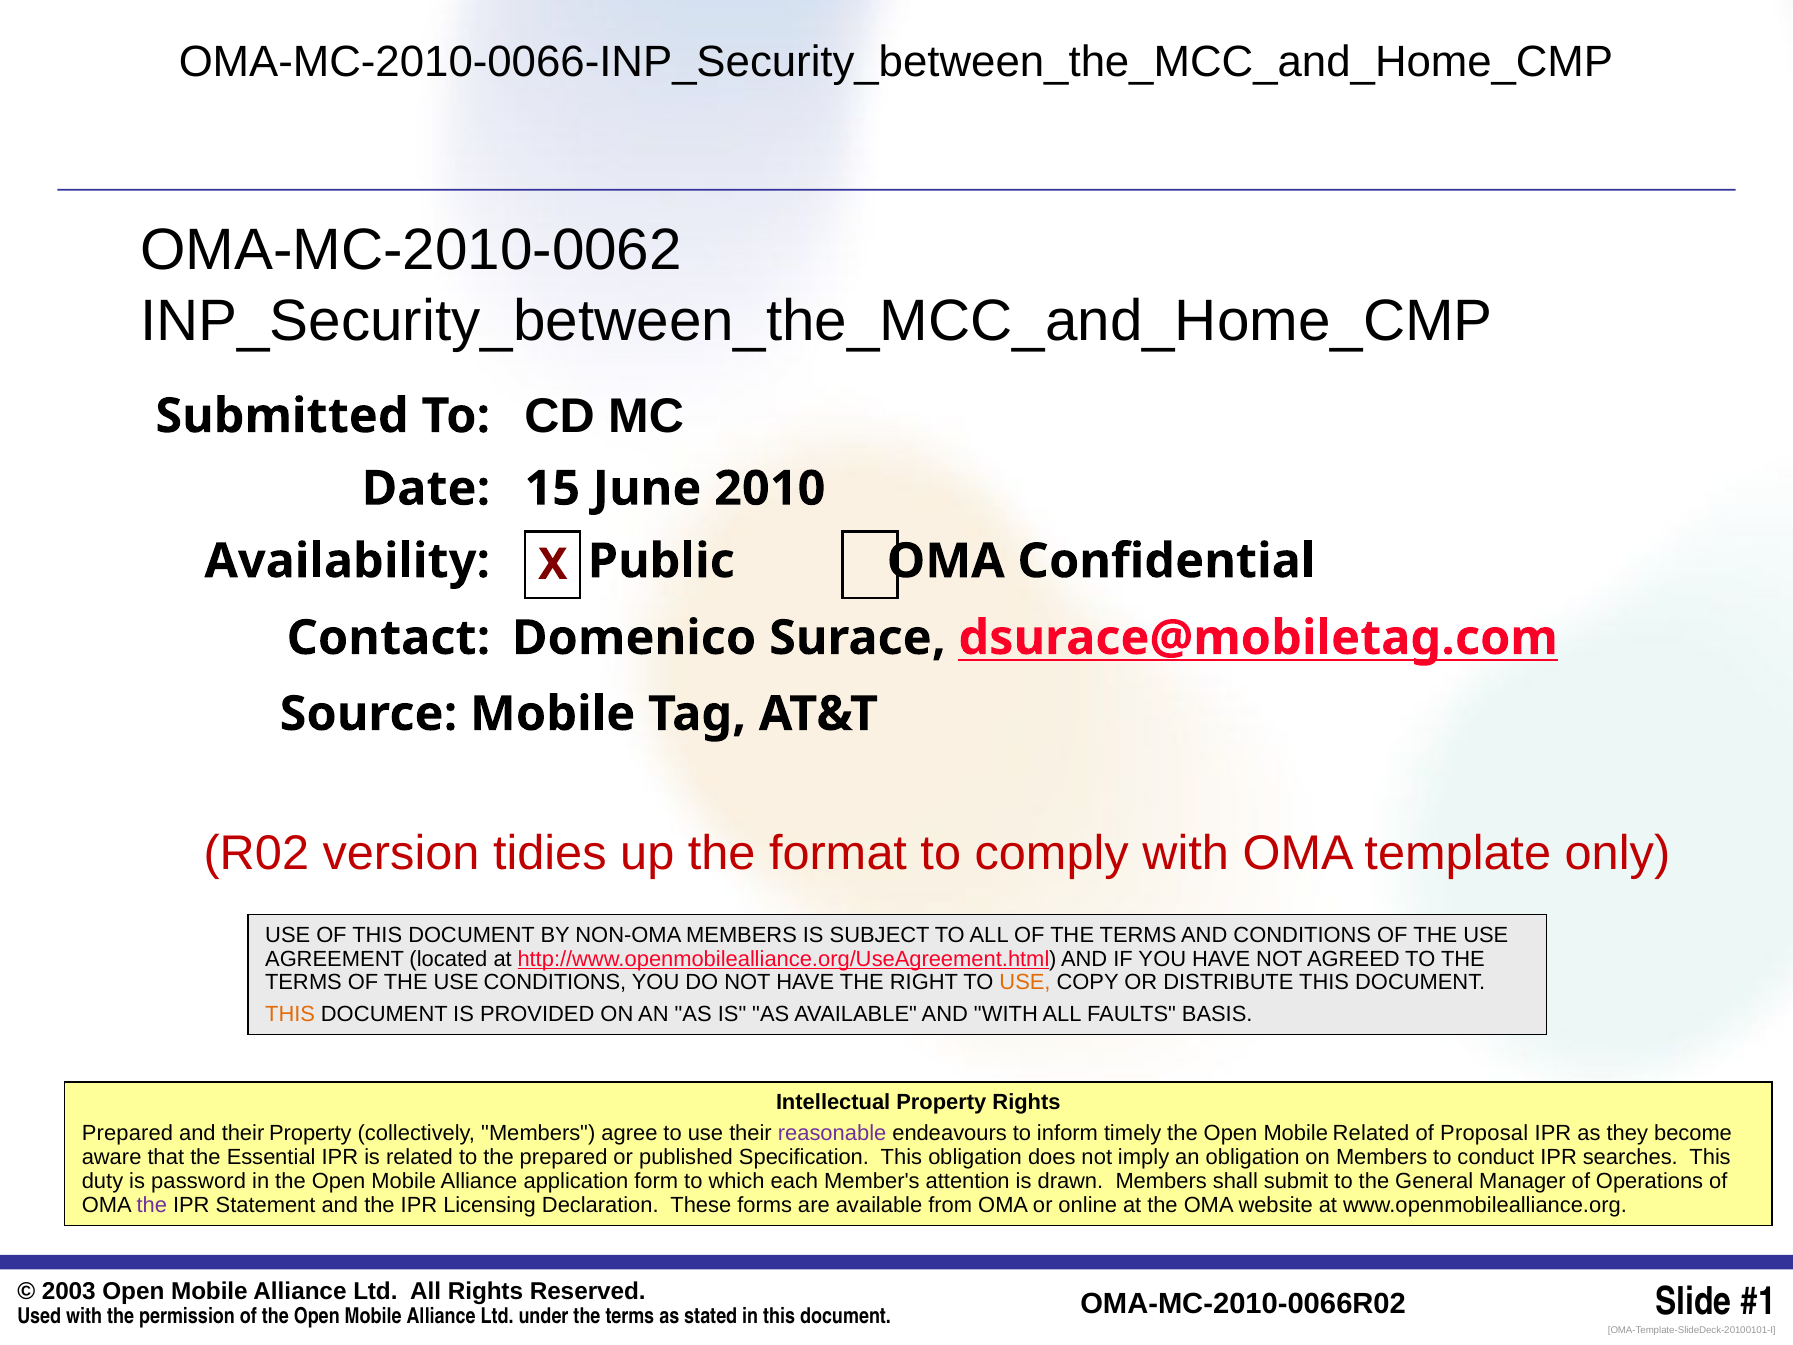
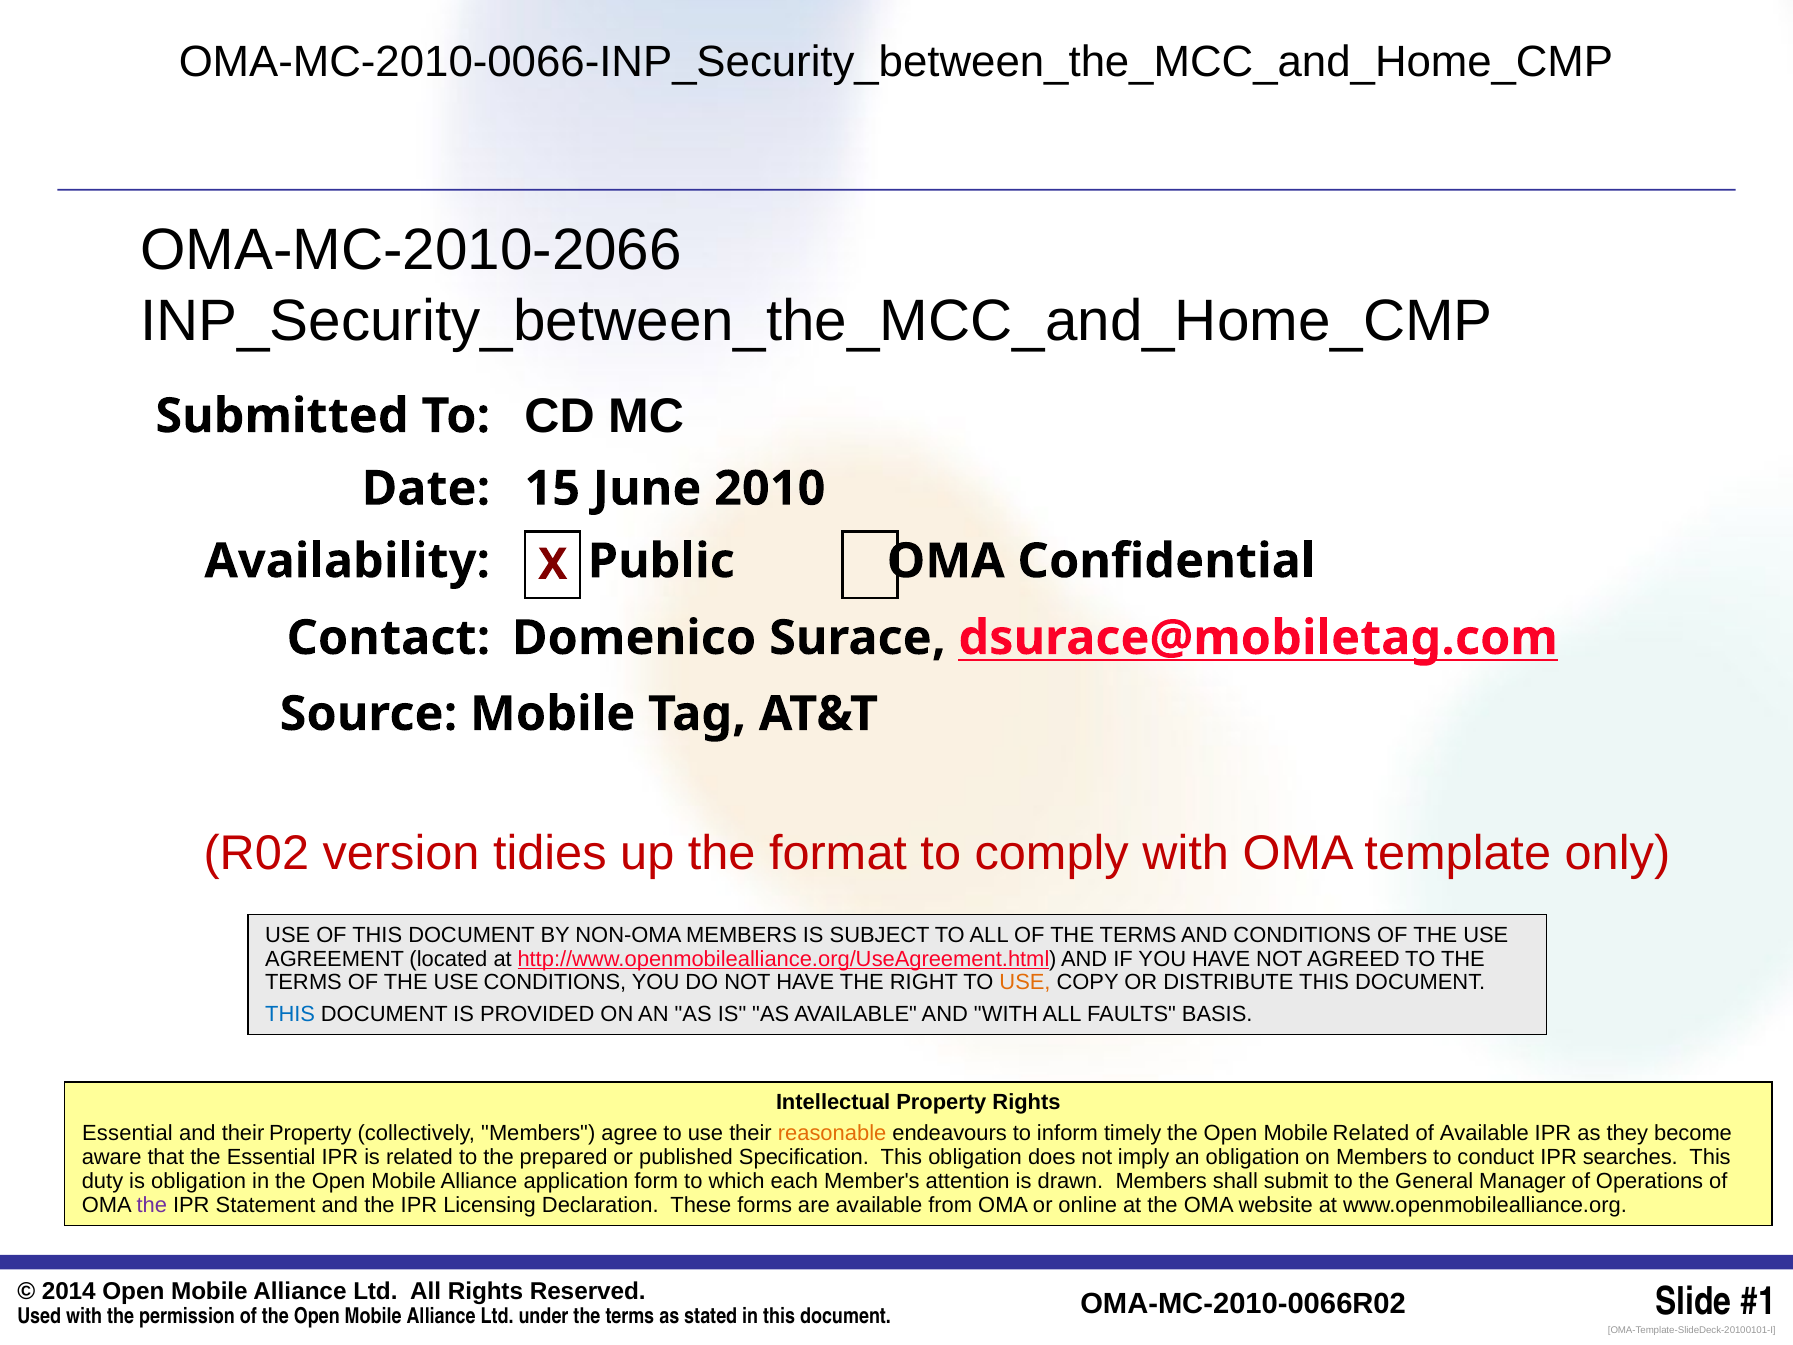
OMA-MC-2010-0062: OMA-MC-2010-0062 -> OMA-MC-2010-2066 (411, 250)
THIS colour: orange -> blue (290, 1014)
Prepared: Prepared -> Essential (127, 1134)
reasonable colour: purple -> orange (832, 1134)
of Proposal: Proposal -> Available (1484, 1134)
is password: password -> obligation (199, 1181)
2003: 2003 -> 2014 (69, 1291)
